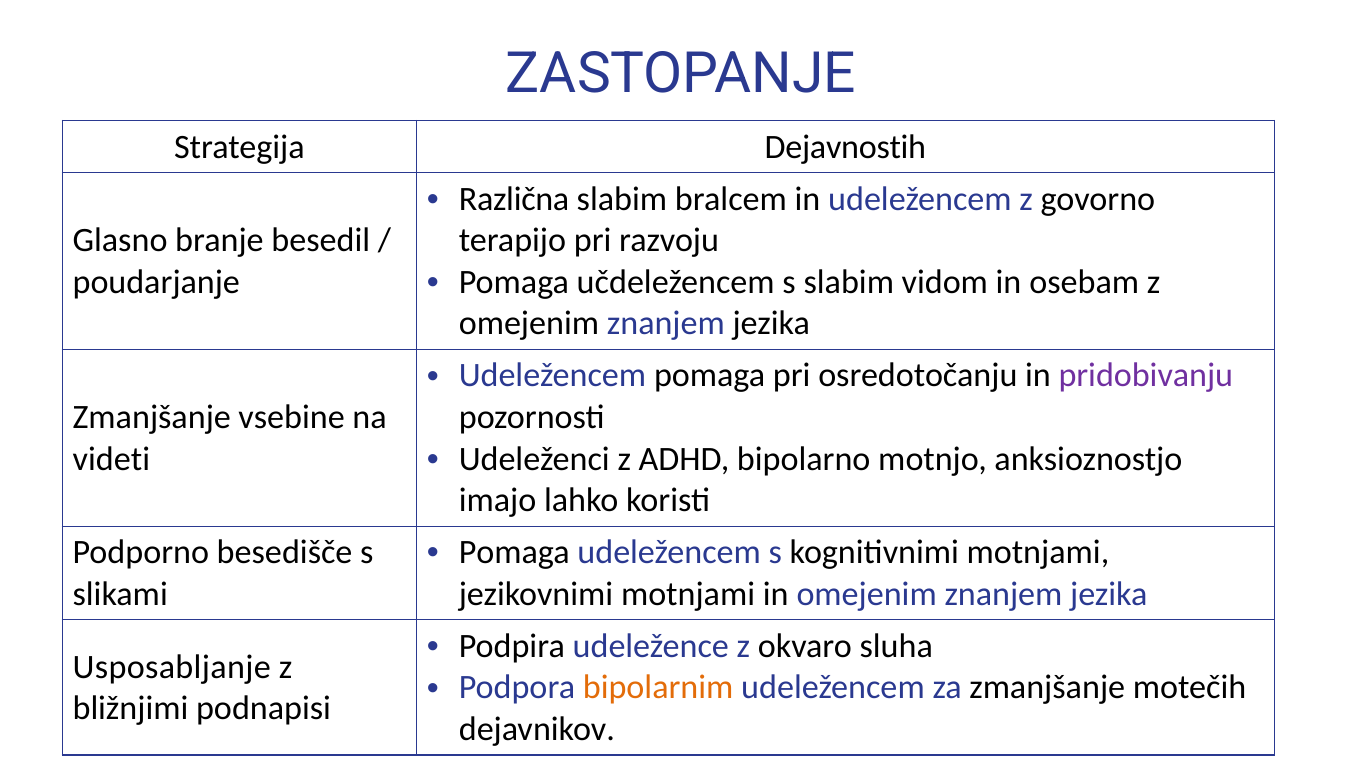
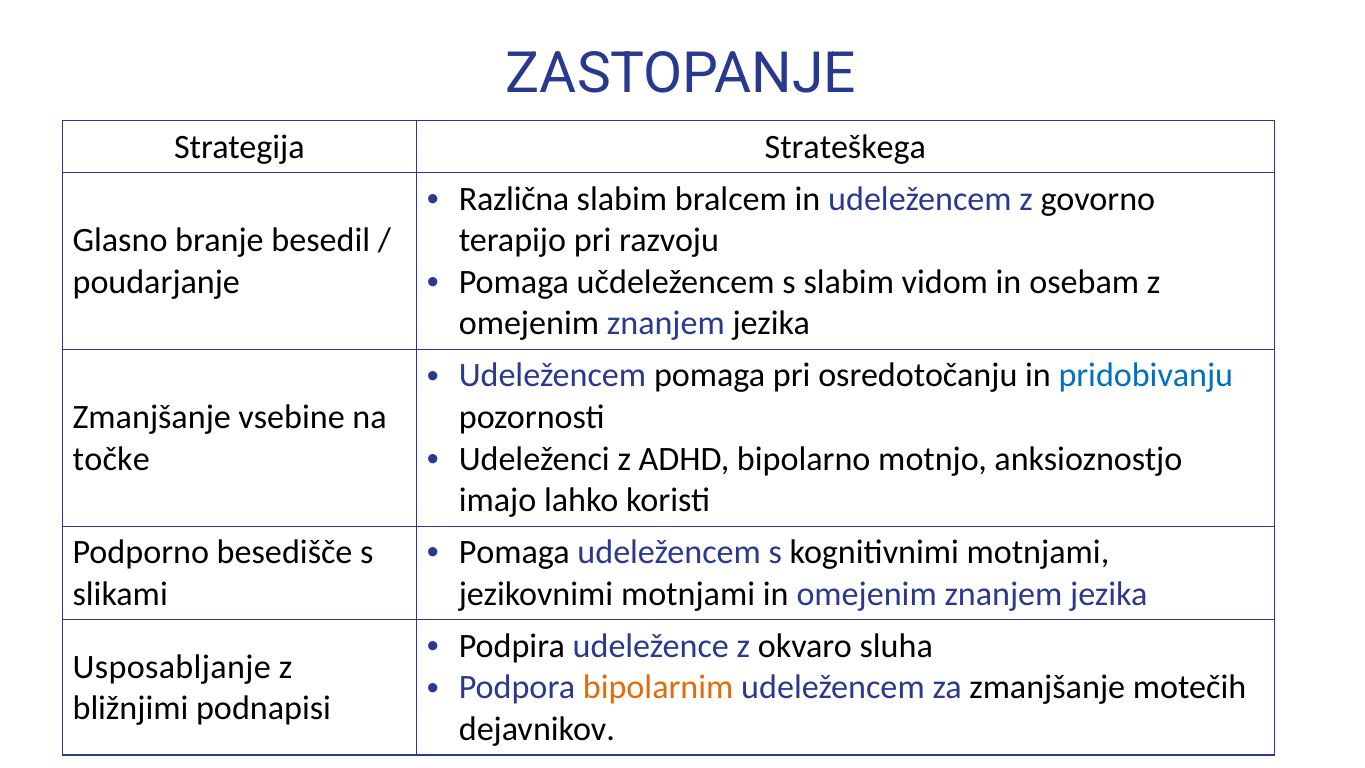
Dejavnostih: Dejavnostih -> Strateškega (845, 147)
pridobivanju colour: purple -> blue (1146, 376)
videti: videti -> točke (111, 459)
